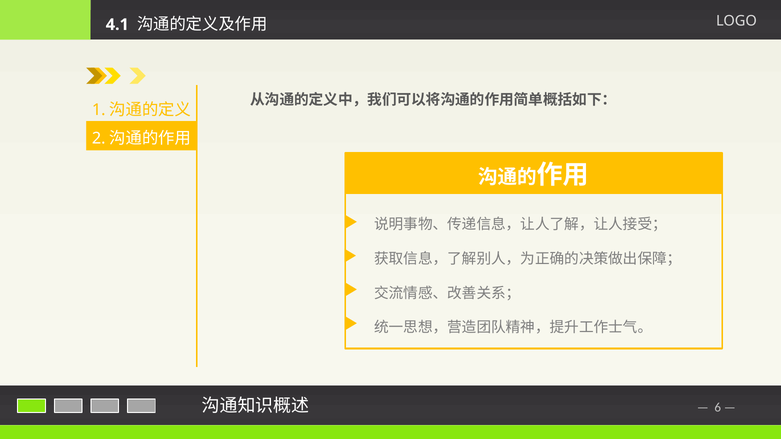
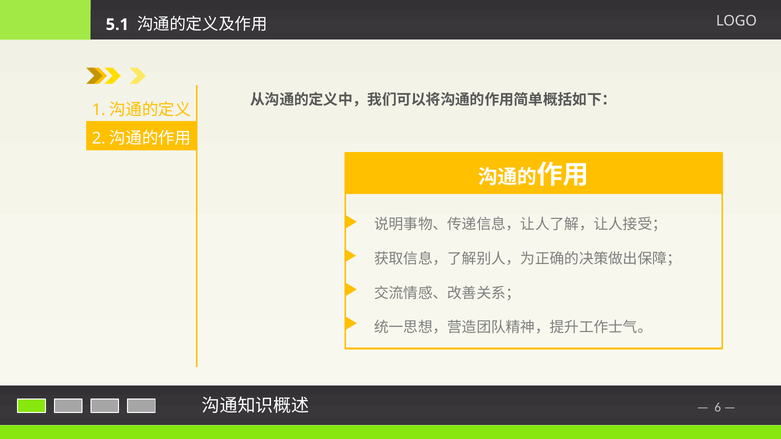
4.1: 4.1 -> 5.1 (117, 25)
